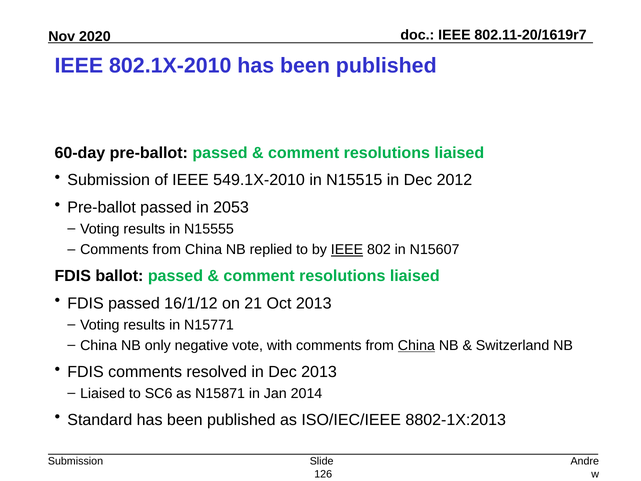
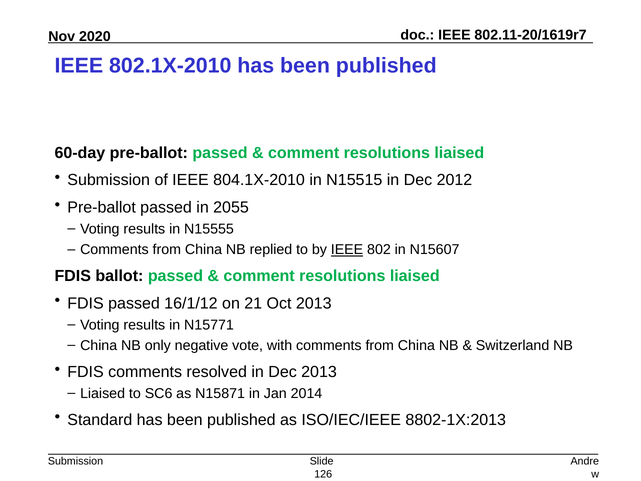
549.1X-2010: 549.1X-2010 -> 804.1X-2010 (259, 180)
2053: 2053 -> 2055 (231, 207)
China underline: present -> none (416, 345)
